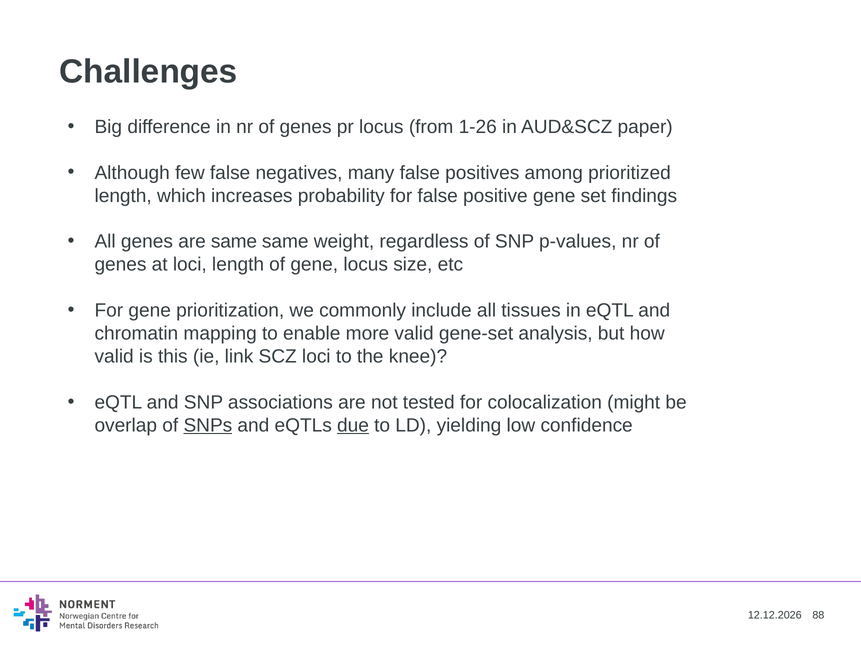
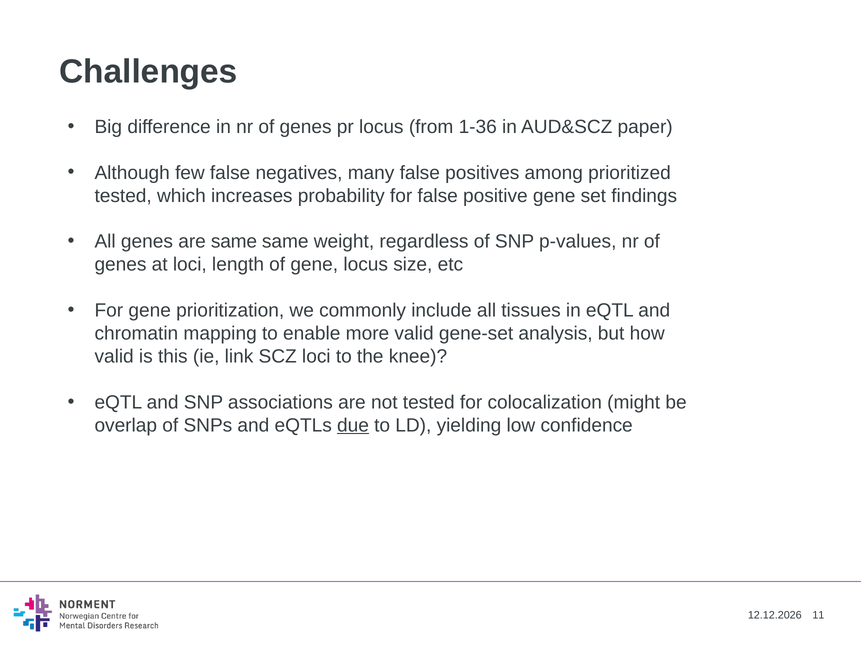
1-26: 1-26 -> 1-36 (478, 127)
length: length -> tested (123, 196)
SNPs underline: present -> none (208, 425)
88: 88 -> 11 (818, 615)
